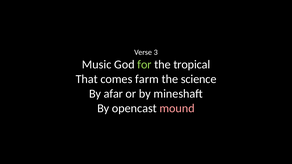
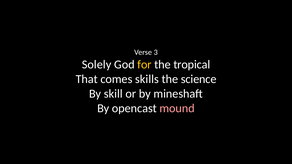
Music: Music -> Solely (97, 65)
for colour: light green -> yellow (144, 65)
farm: farm -> skills (147, 79)
afar: afar -> skill (113, 94)
